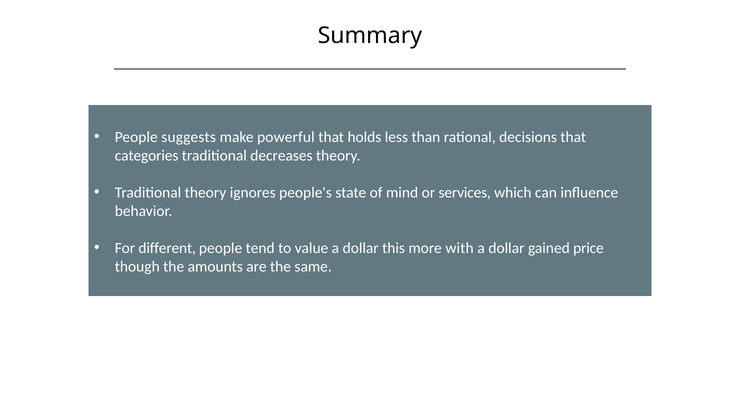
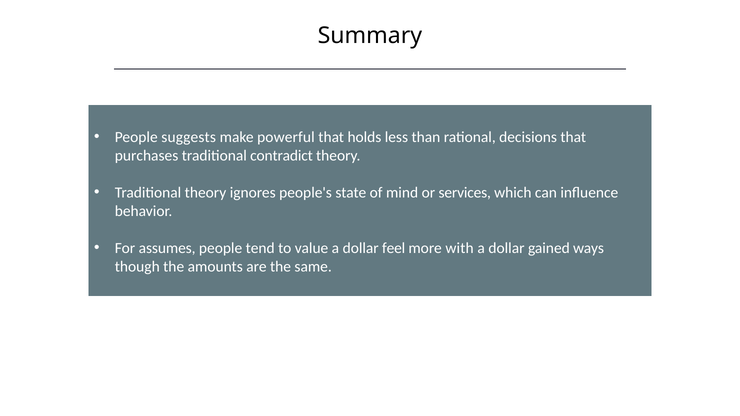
categories: categories -> purchases (147, 156)
decreases: decreases -> contradict (282, 156)
different: different -> assumes (167, 248)
this: this -> feel (394, 248)
price: price -> ways (588, 248)
